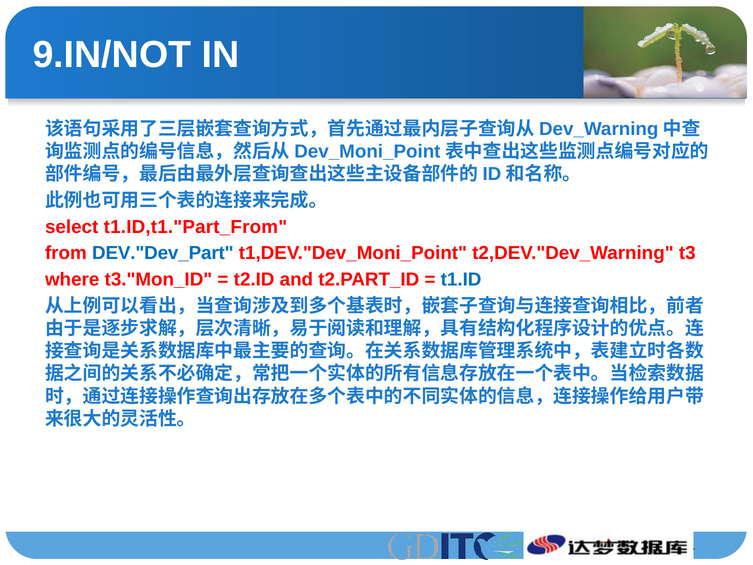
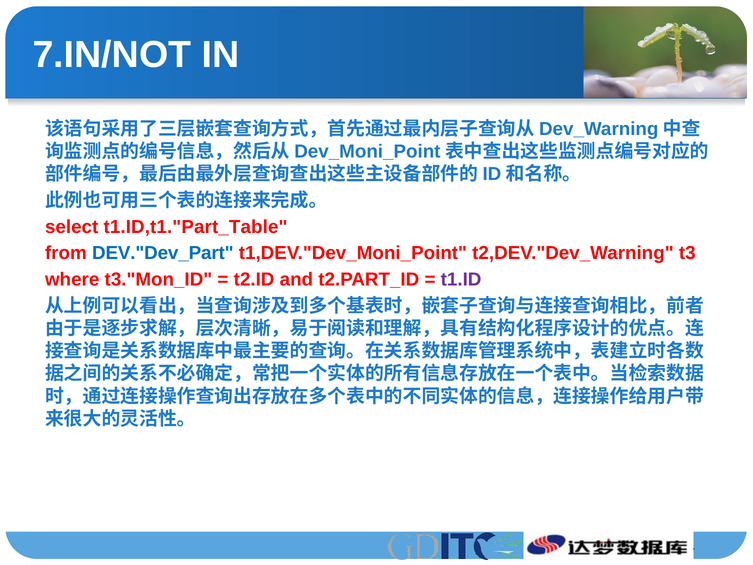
9.IN/NOT: 9.IN/NOT -> 7.IN/NOT (112, 55)
t1.ID,t1."Part_From: t1.ID,t1."Part_From -> t1.ID,t1."Part_Table (196, 227)
t1.ID colour: blue -> purple (461, 279)
